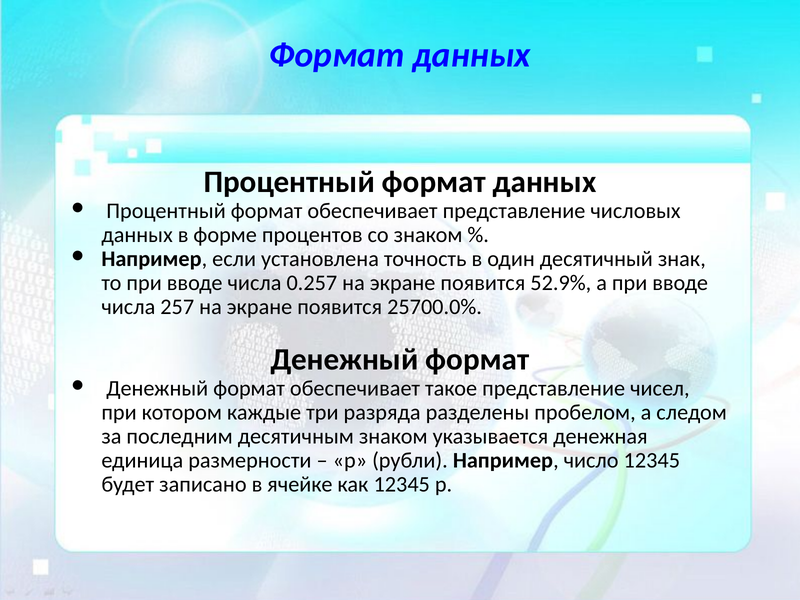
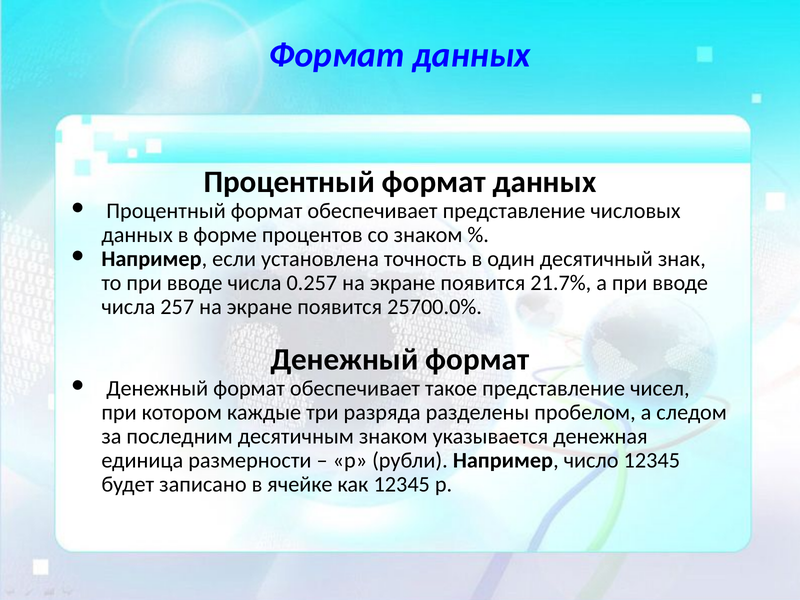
52.9%: 52.9% -> 21.7% (561, 283)
